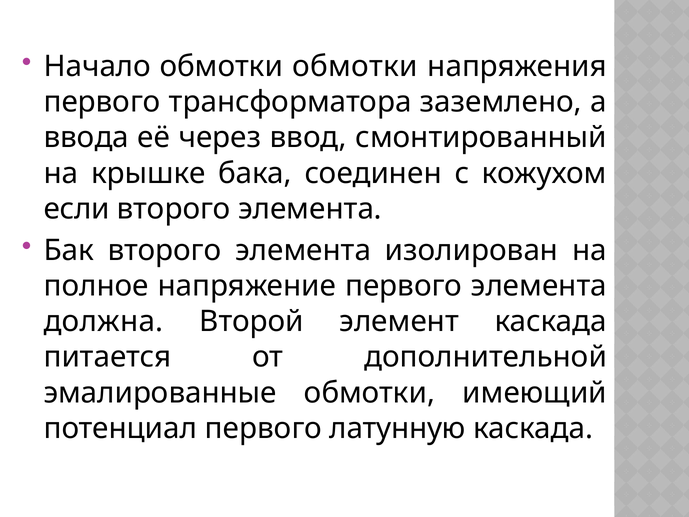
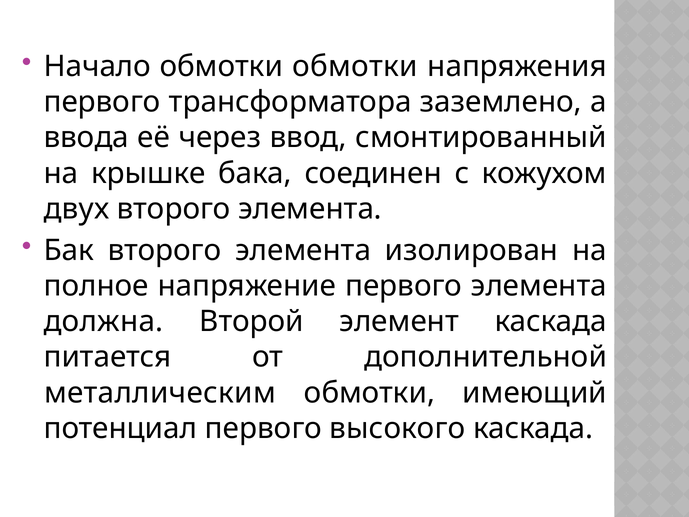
если: если -> двух (76, 209)
эмалированные: эмалированные -> металлическим (160, 393)
латунную: латунную -> высокого (397, 428)
